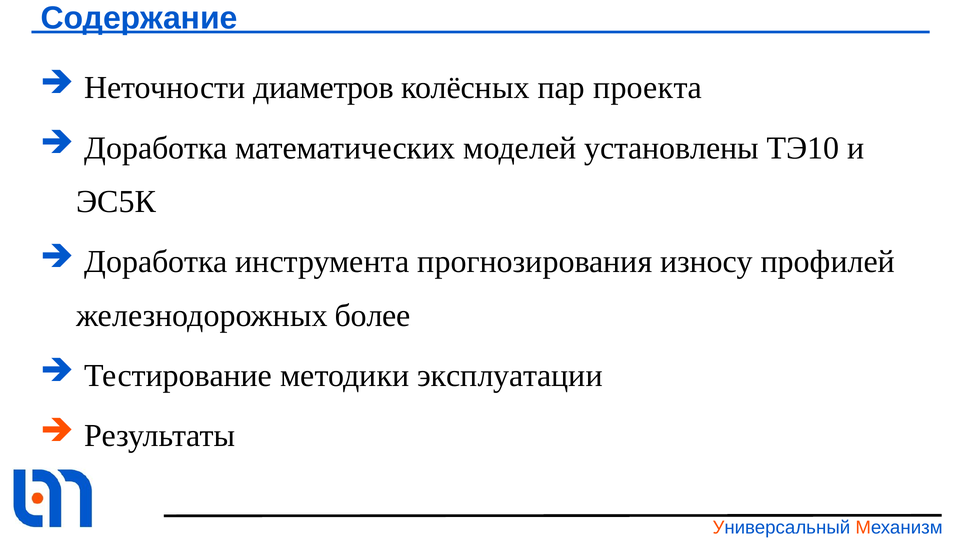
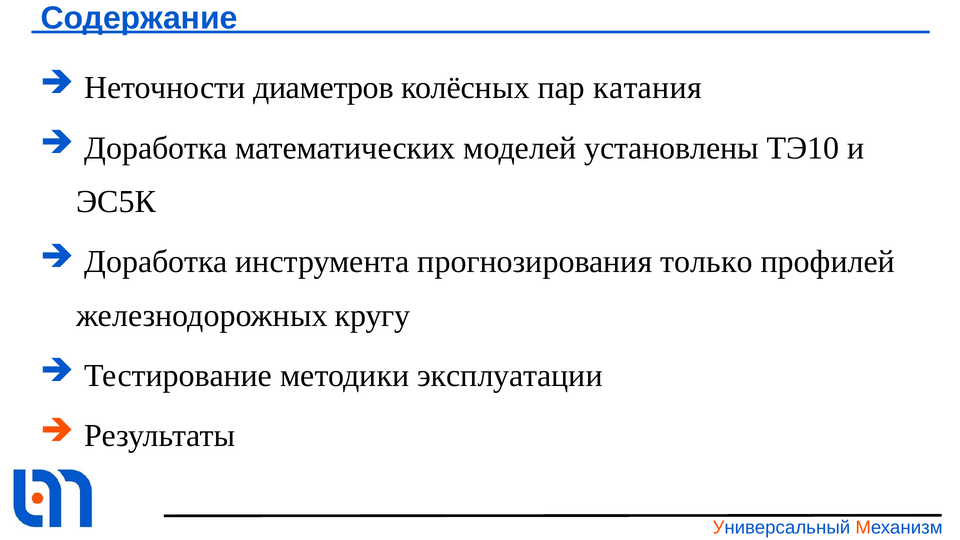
проекта: проекта -> катания (648, 88)
износу: износу -> только (707, 262)
более: более -> кругу (373, 316)
